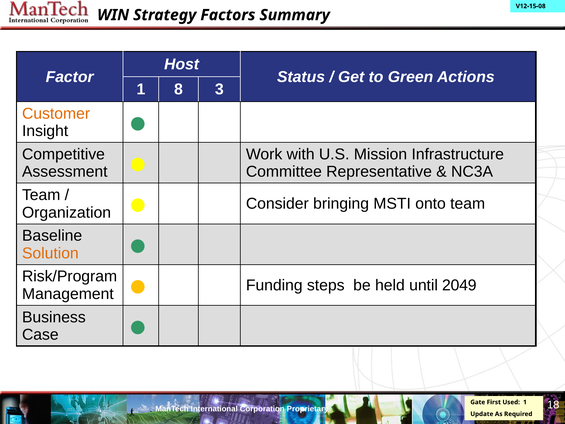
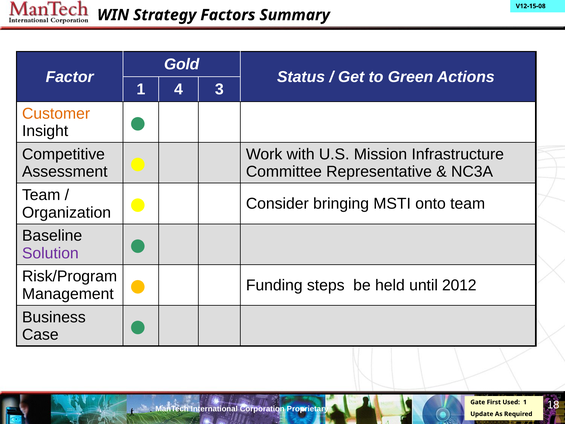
Host: Host -> Gold (182, 64)
8: 8 -> 4 (178, 89)
Solution colour: orange -> purple (50, 253)
2049: 2049 -> 2012 (459, 285)
